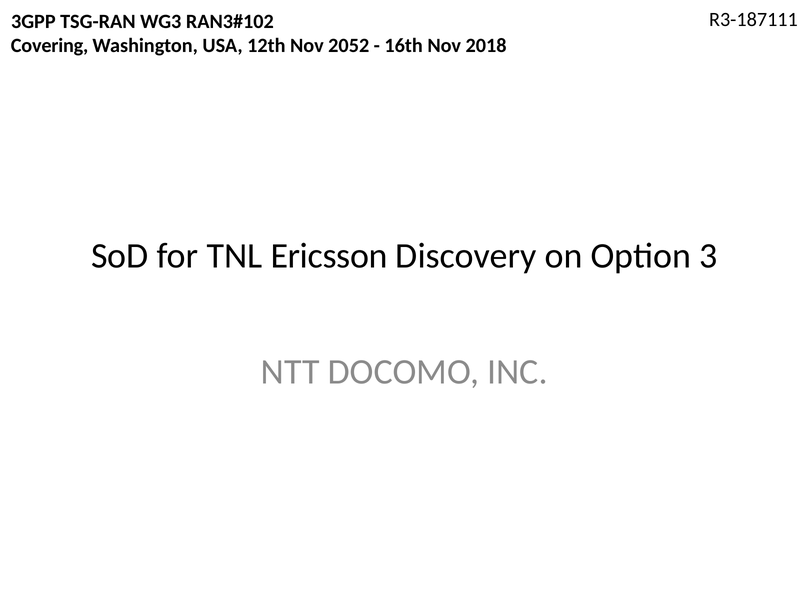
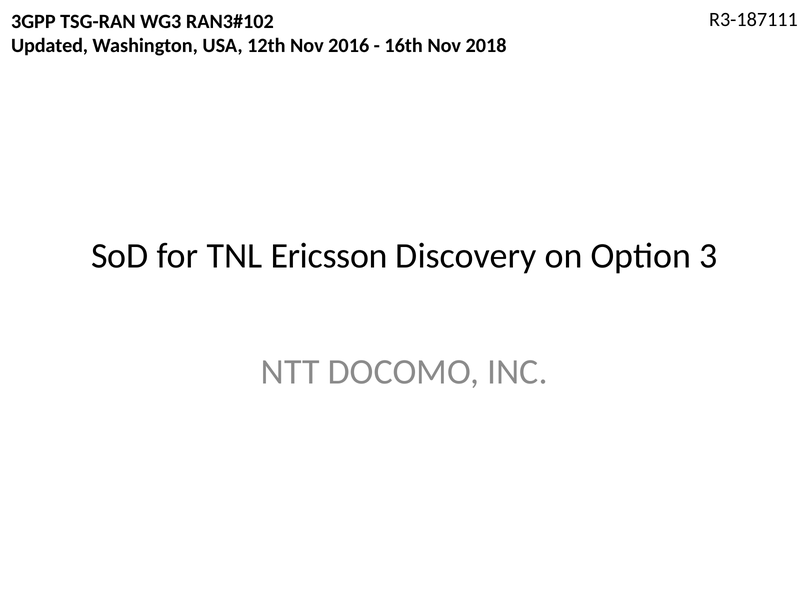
Covering: Covering -> Updated (50, 46)
2052: 2052 -> 2016 (349, 46)
